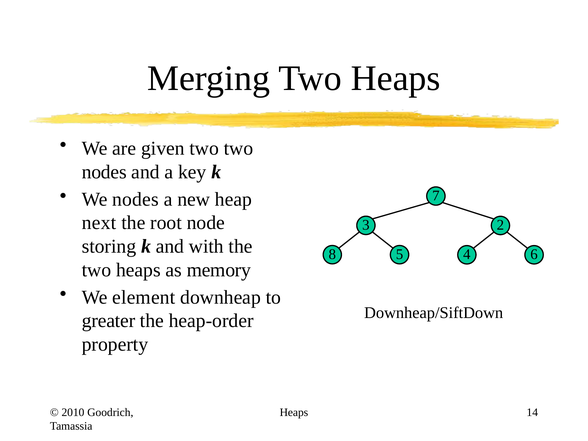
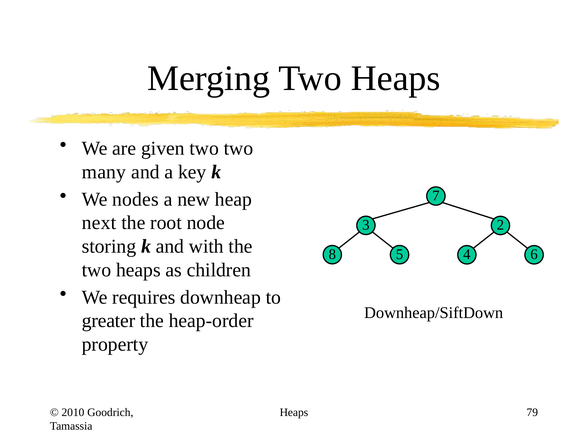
nodes: nodes -> many (104, 172)
memory: memory -> children (219, 270)
element: element -> requires (144, 297)
14: 14 -> 79 (532, 412)
